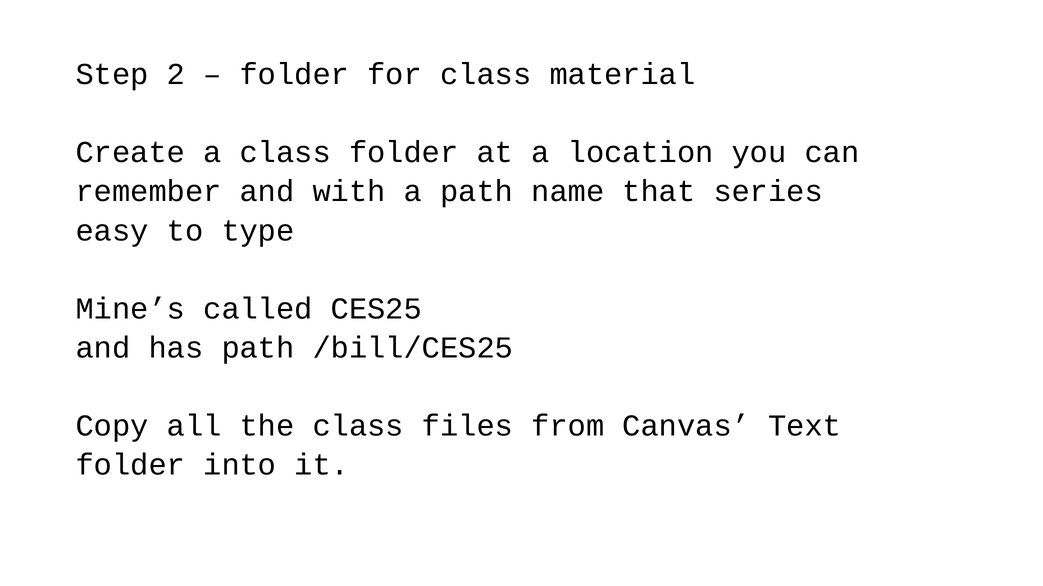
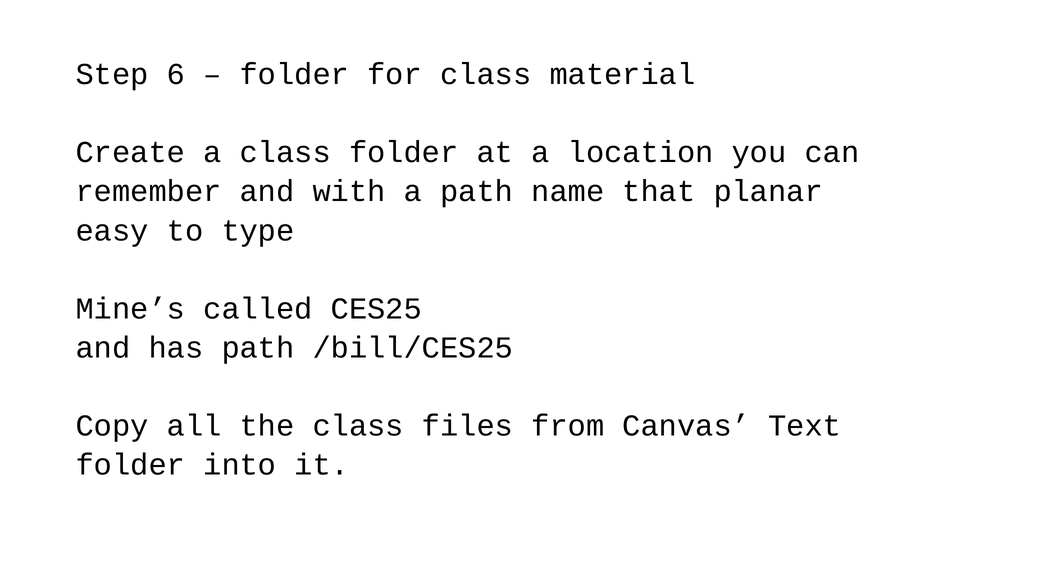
2: 2 -> 6 (176, 74)
series: series -> planar (768, 192)
